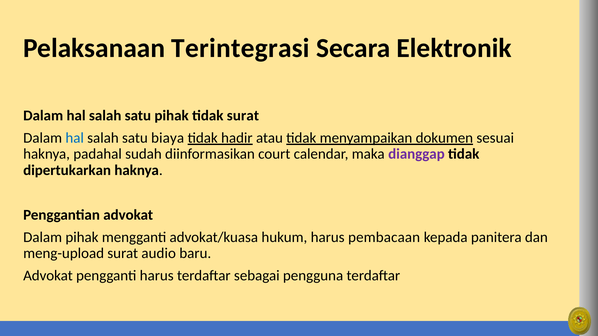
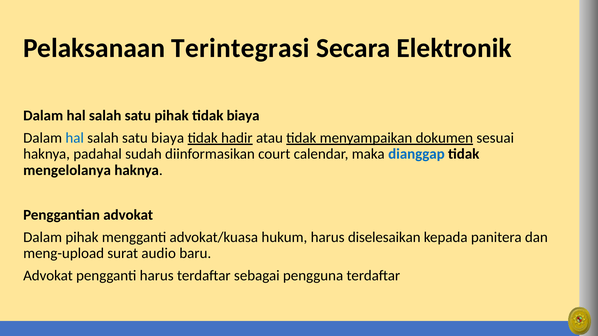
tidak surat: surat -> biaya (243, 116)
dianggap colour: purple -> blue (416, 154)
dipertukarkan: dipertukarkan -> mengelolanya (67, 170)
pembacaan: pembacaan -> diselesaikan (384, 237)
